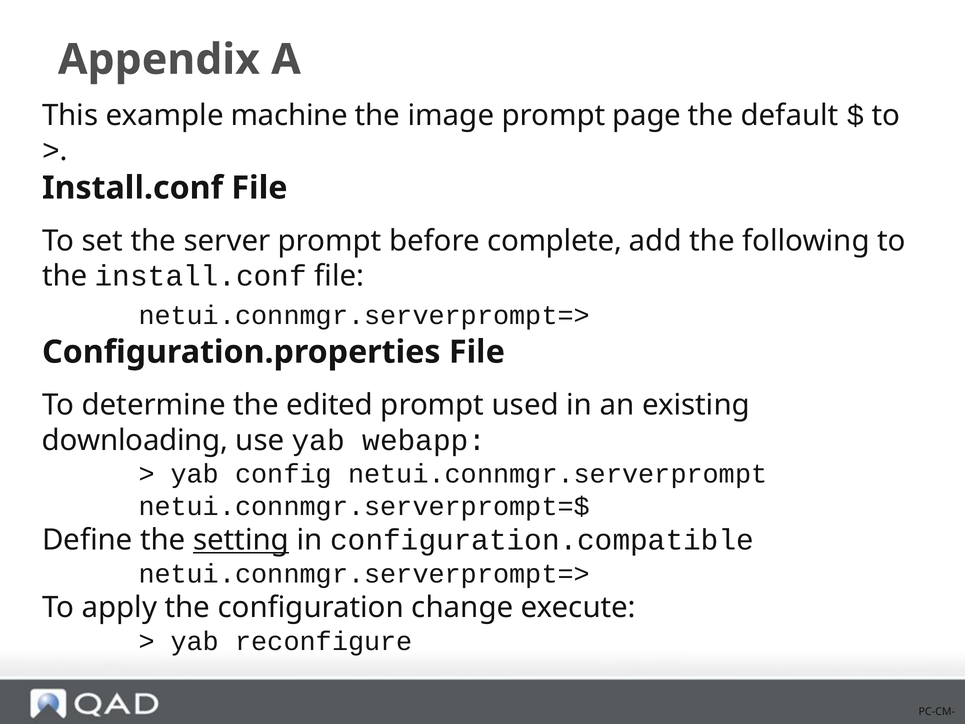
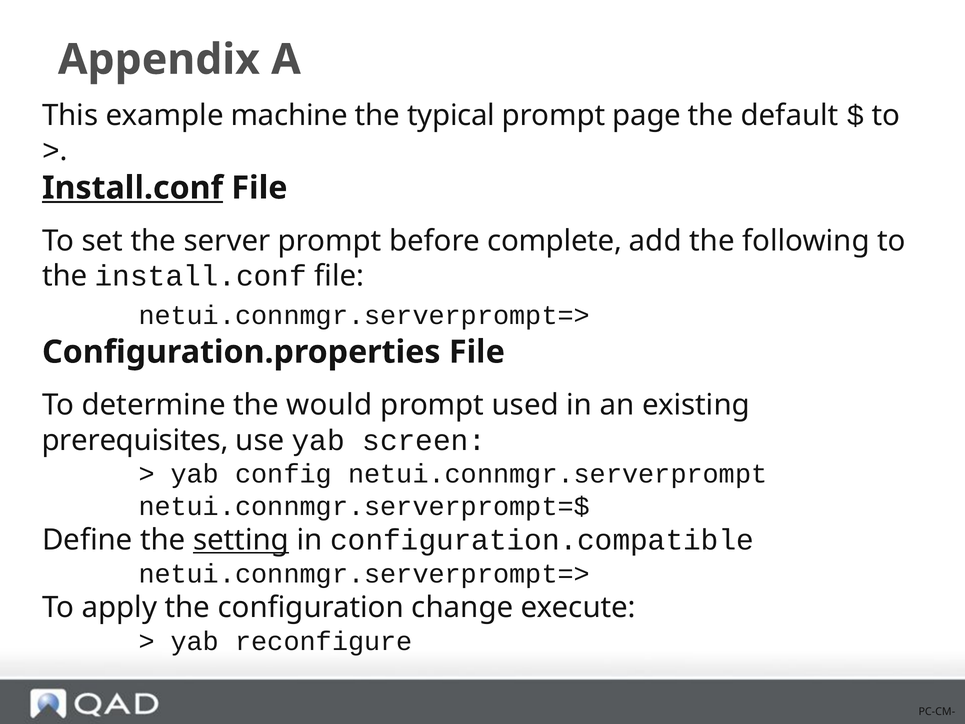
image: image -> typical (451, 115)
Install.conf underline: none -> present (133, 188)
edited: edited -> would (329, 405)
downloading: downloading -> prerequisites (135, 440)
webapp: webapp -> screen (424, 440)
